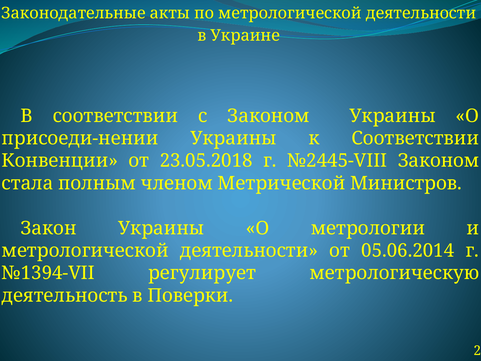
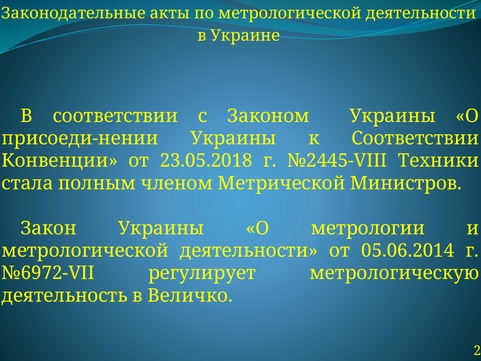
№2445-VIIІ Законом: Законом -> Техники (438, 161)
№1394-VII: №1394-VII -> №6972-VII (48, 273)
Поверки: Поверки -> Величко (190, 295)
